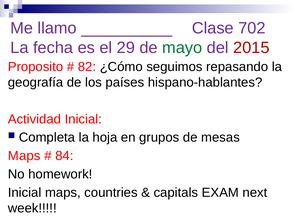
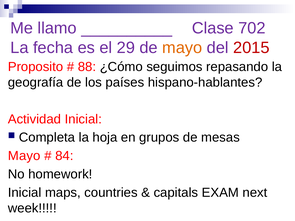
mayo colour: green -> orange (182, 48)
82: 82 -> 88 (87, 67)
Maps: Maps -> Mayo (24, 156)
